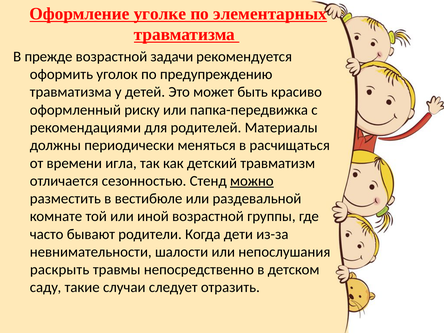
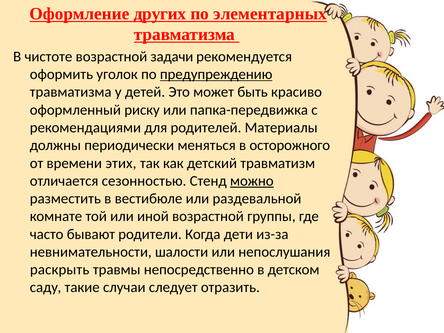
уголке: уголке -> других (160, 14)
прежде: прежде -> чистоте (48, 57)
предупреждению underline: none -> present (216, 74)
расчищаться: расчищаться -> осторожного (290, 145)
игла: игла -> этих (121, 163)
